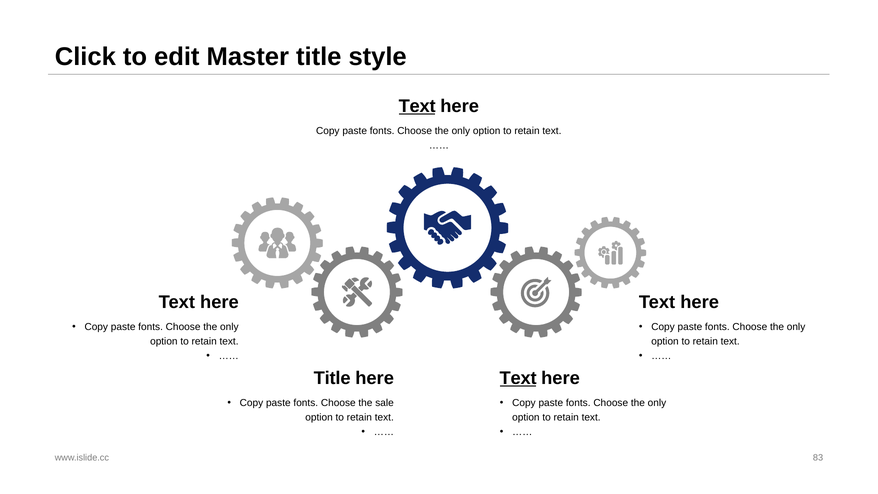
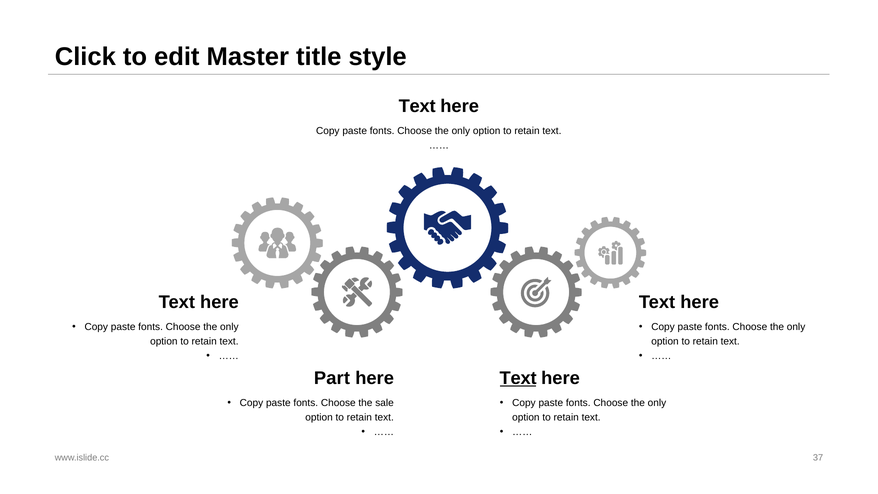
Text underline: present -> none (417, 106)
Title: Title -> Part (332, 378)
83: 83 -> 37 (818, 457)
